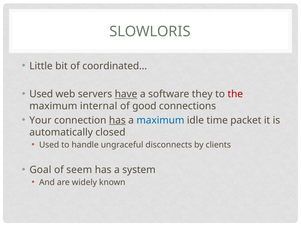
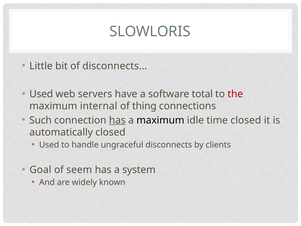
coordinated…: coordinated… -> disconnects… (115, 66)
have underline: present -> none (126, 94)
they: they -> total (202, 94)
good: good -> thing (144, 106)
Your: Your -> Such (41, 120)
maximum colour: blue -> black (160, 120)
time packet: packet -> closed (246, 120)
